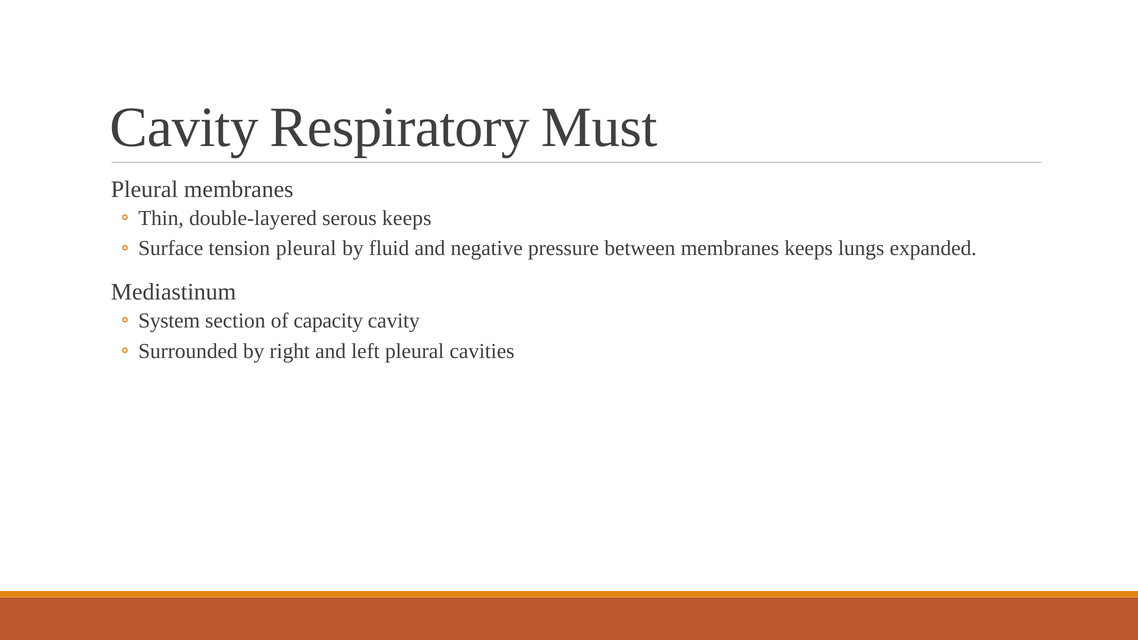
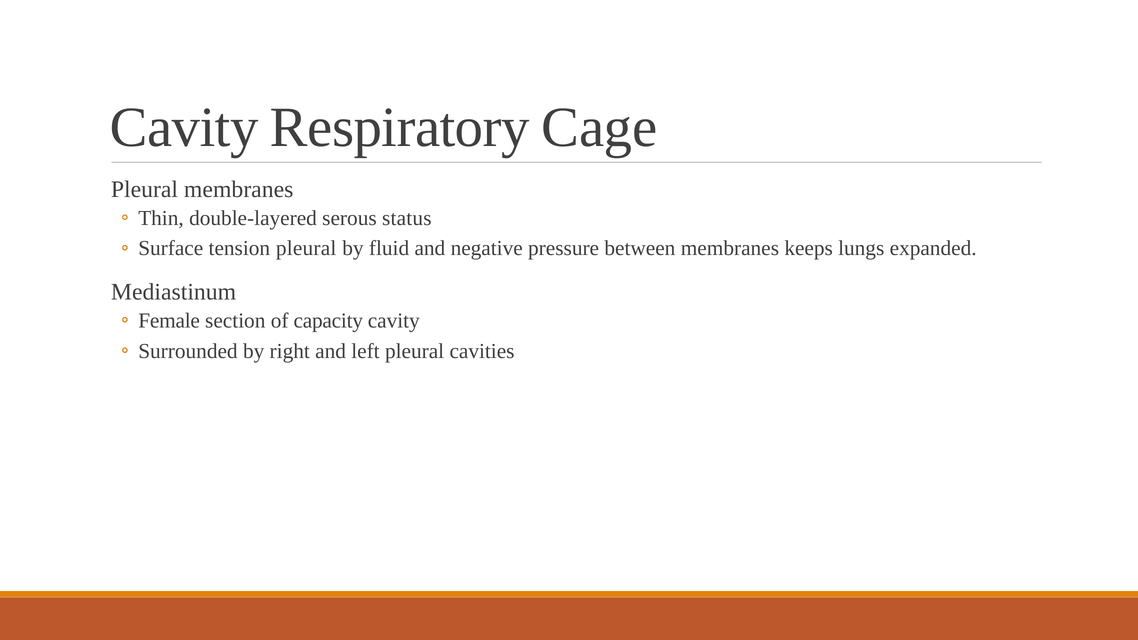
Must: Must -> Cage (599, 127)
serous keeps: keeps -> status (407, 218)
System: System -> Female (169, 321)
